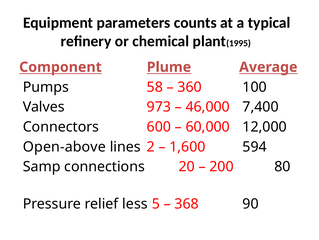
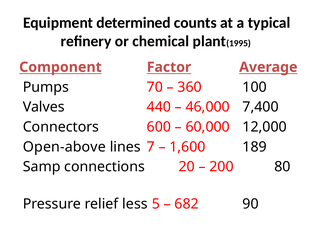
parameters: parameters -> determined (134, 23)
Plume: Plume -> Factor (169, 67)
58: 58 -> 70 (155, 87)
973: 973 -> 440 (159, 107)
2: 2 -> 7 (151, 146)
594: 594 -> 189 (255, 146)
368: 368 -> 682 (187, 203)
